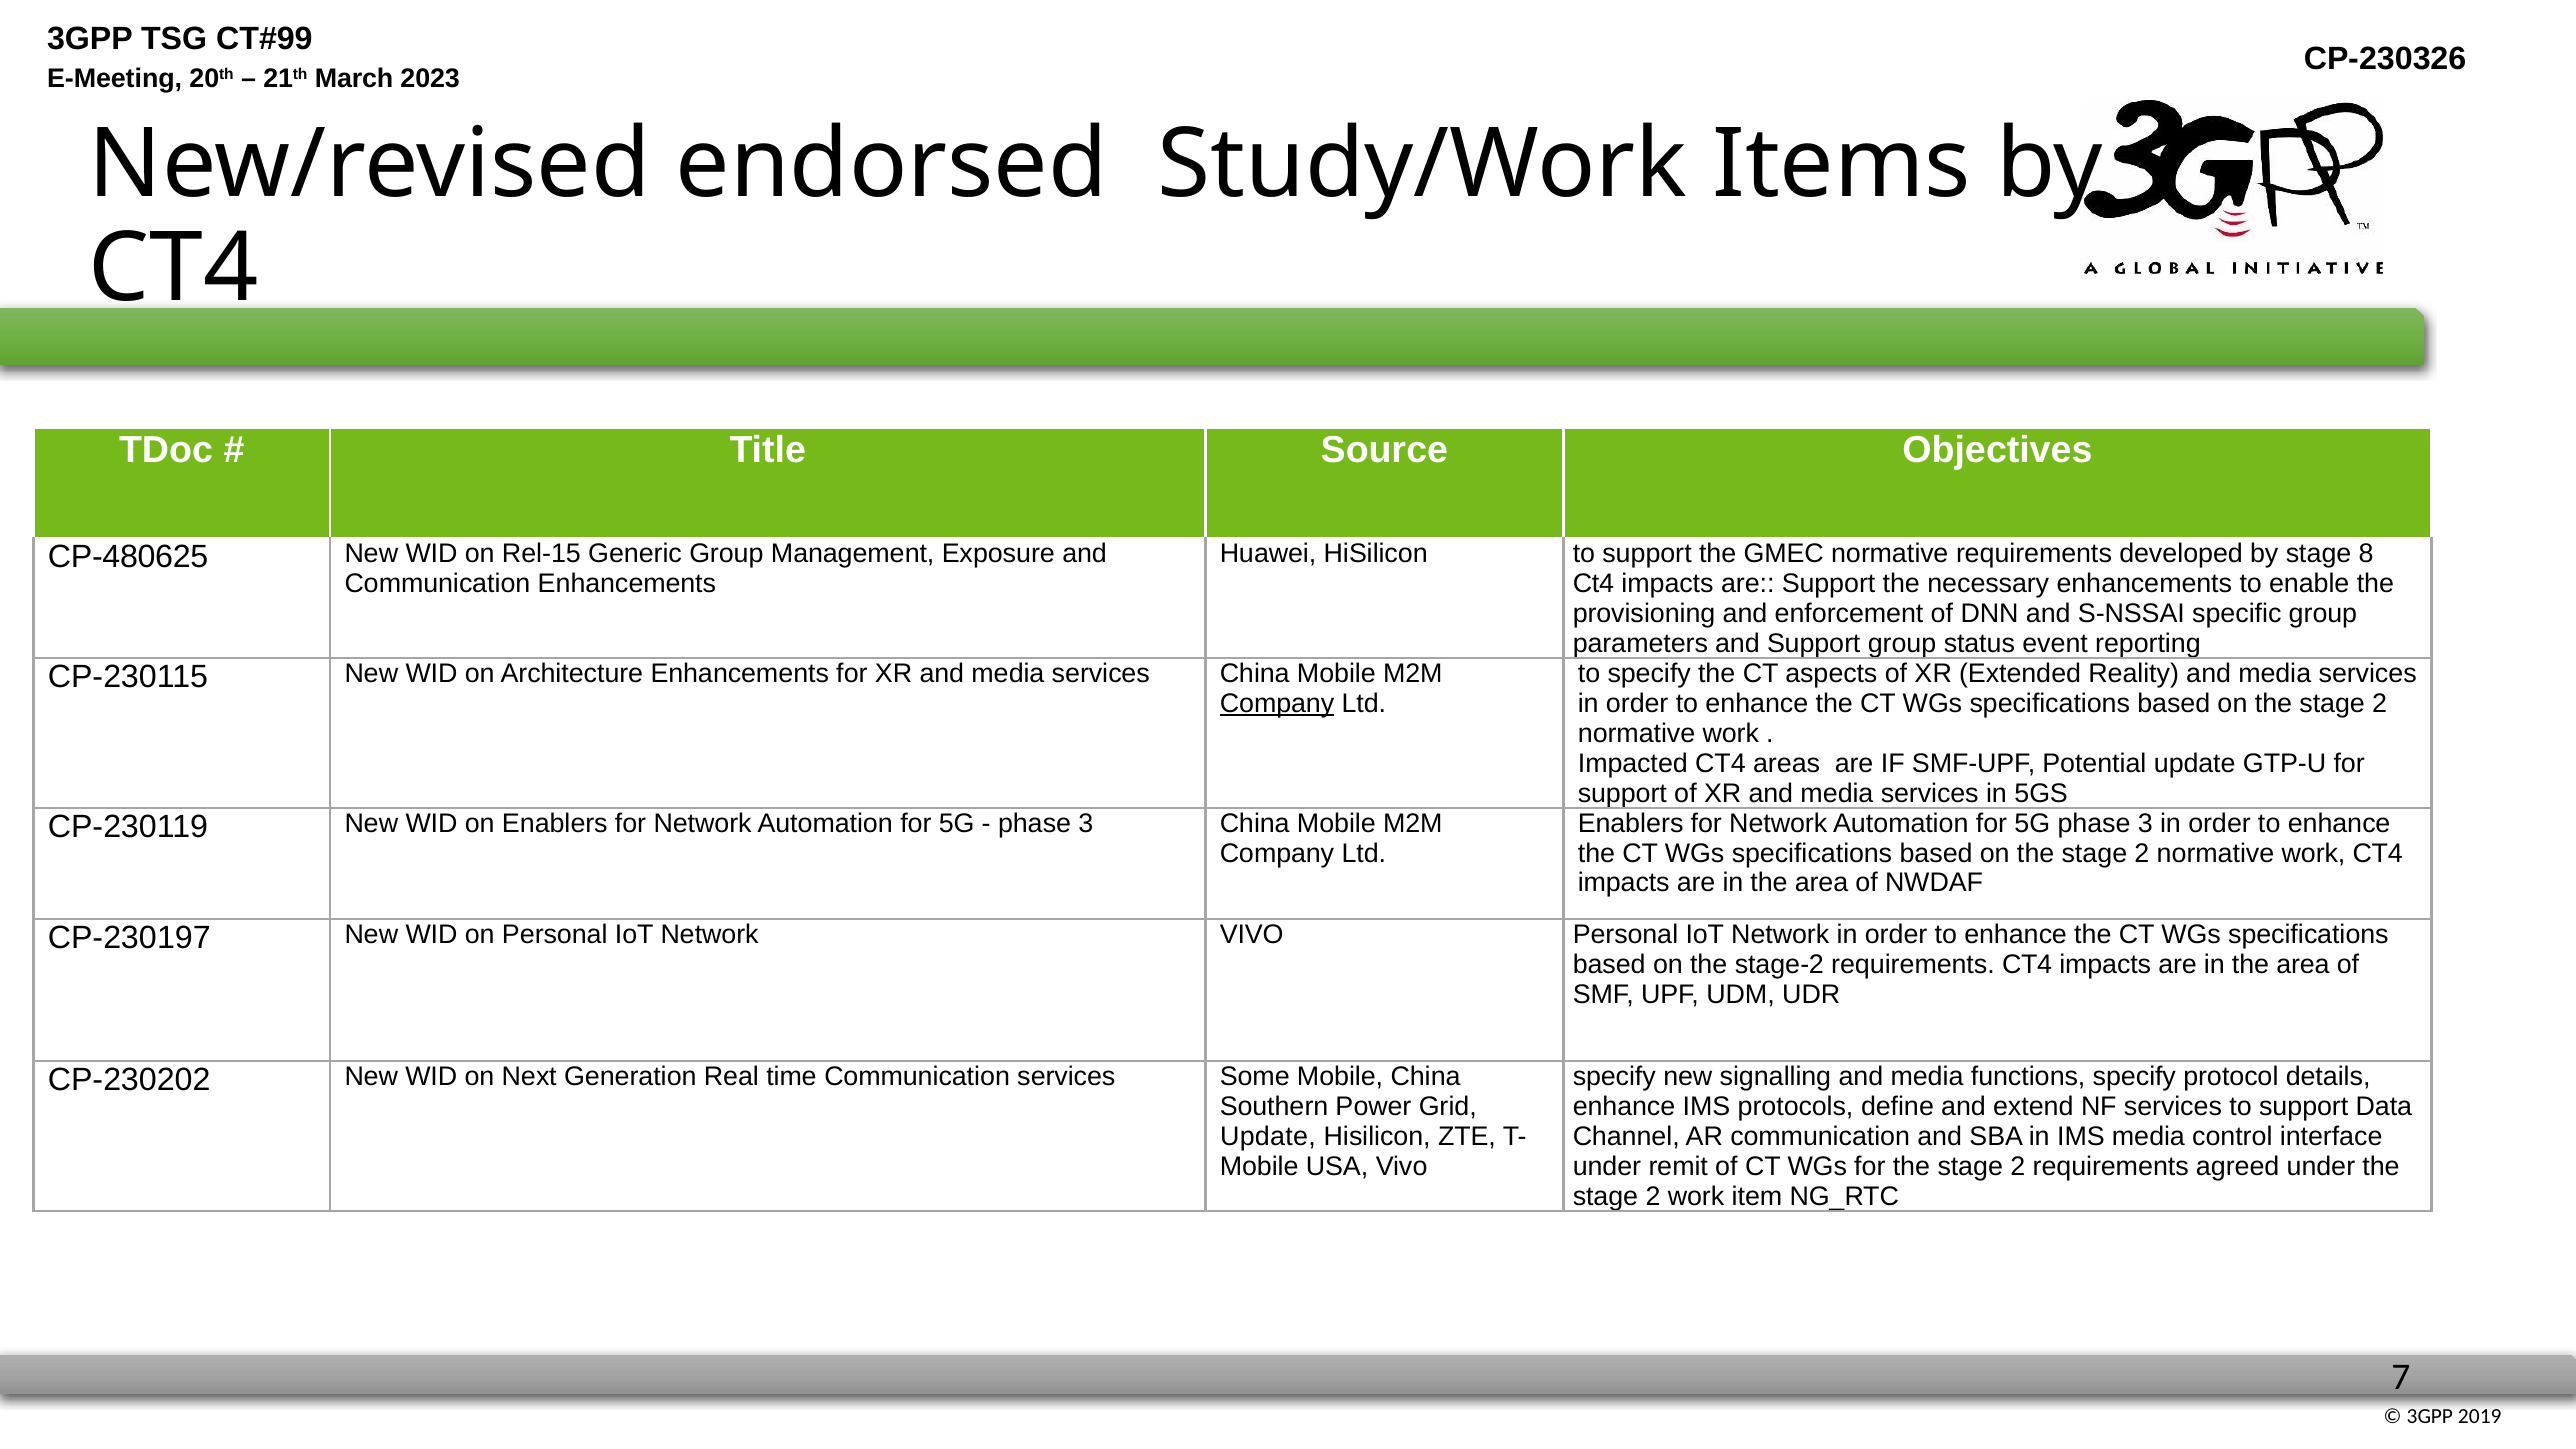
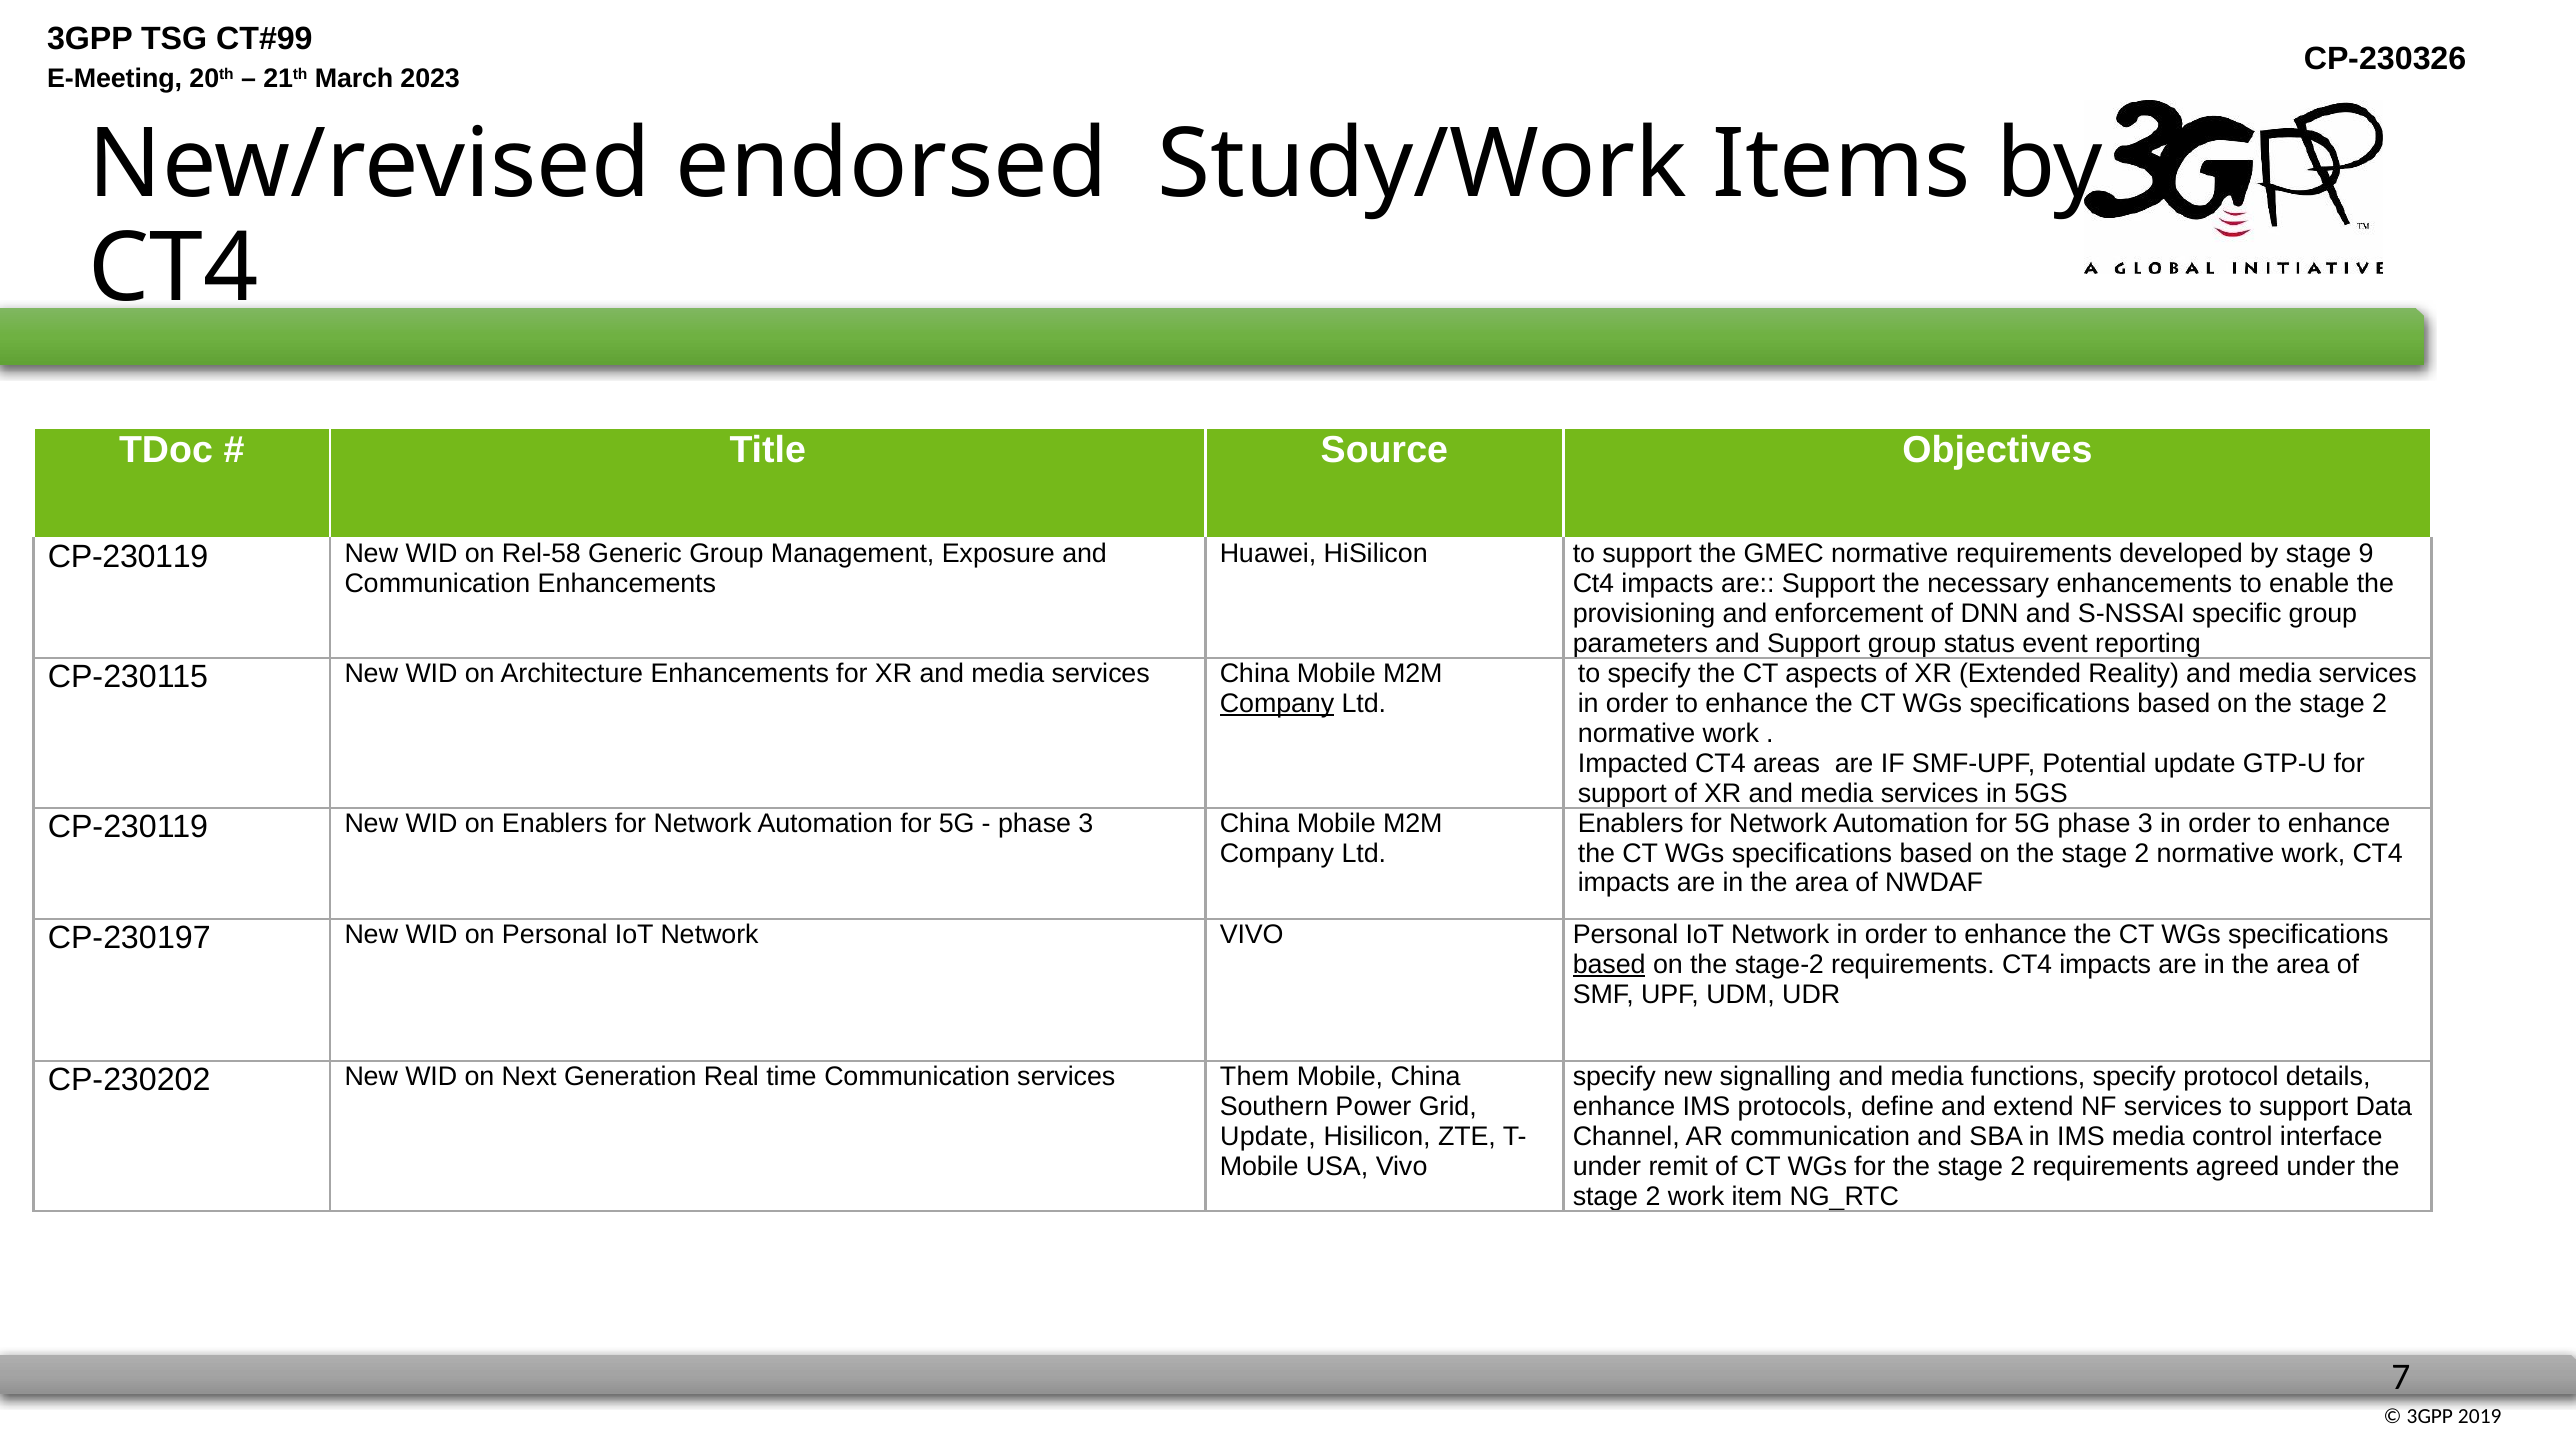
8: 8 -> 9 (2366, 553)
CP-480625: CP-480625 -> CP-230119 (128, 557)
Rel-15: Rel-15 -> Rel-58 (541, 553)
based underline: none -> present (1609, 964)
Some: Some -> Them (1255, 1077)
